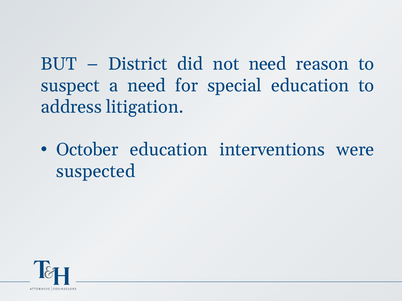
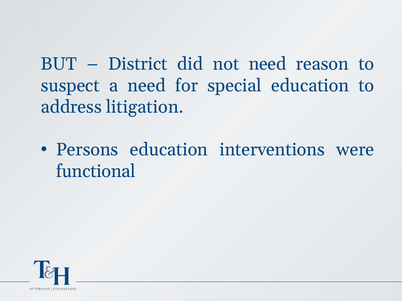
October: October -> Persons (87, 150)
suspected: suspected -> functional (96, 171)
